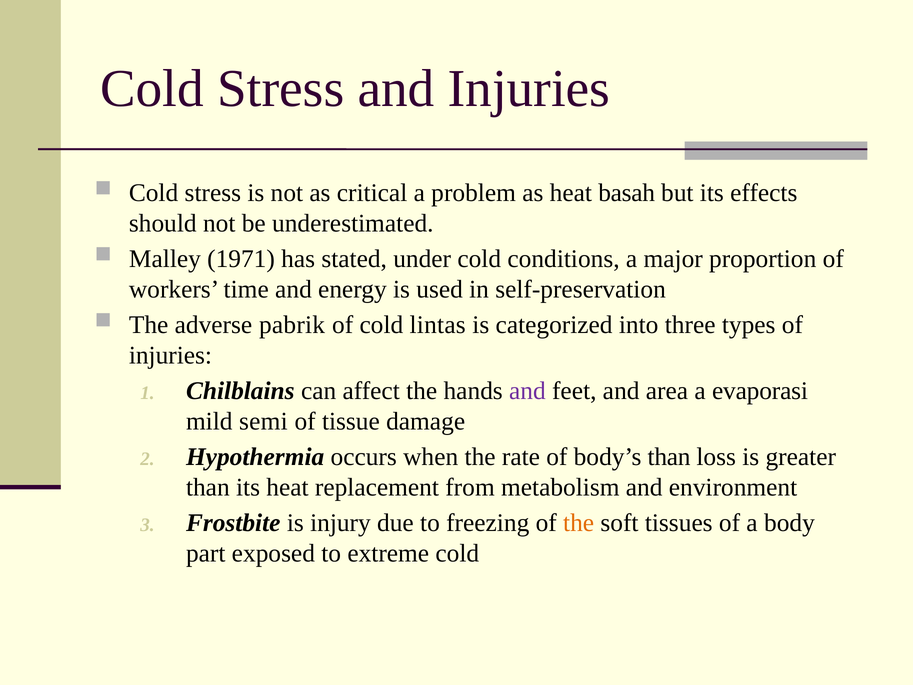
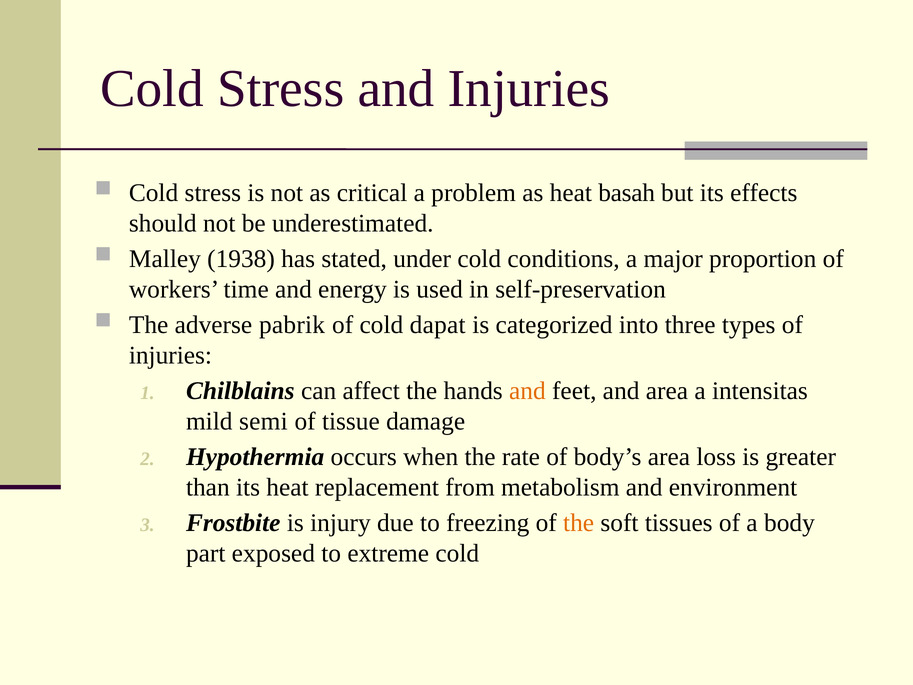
1971: 1971 -> 1938 (241, 259)
lintas: lintas -> dapat (438, 325)
and colour: purple -> orange (527, 391)
evaporasi: evaporasi -> intensitas (760, 391)
body’s than: than -> area (669, 457)
